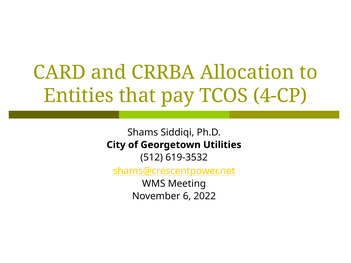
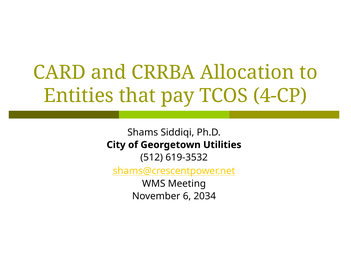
2022: 2022 -> 2034 (205, 196)
